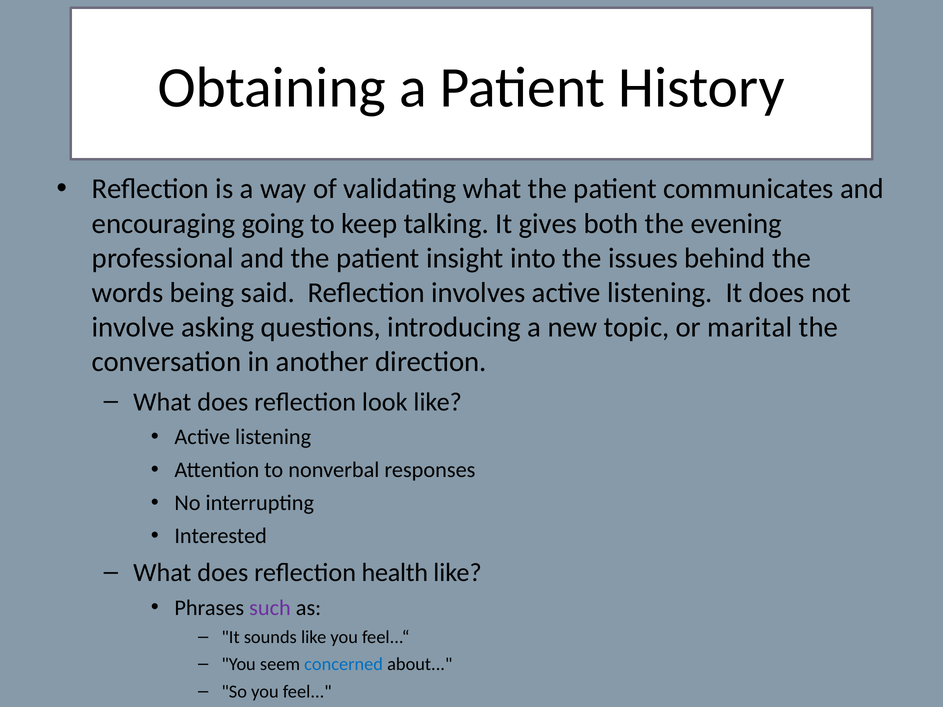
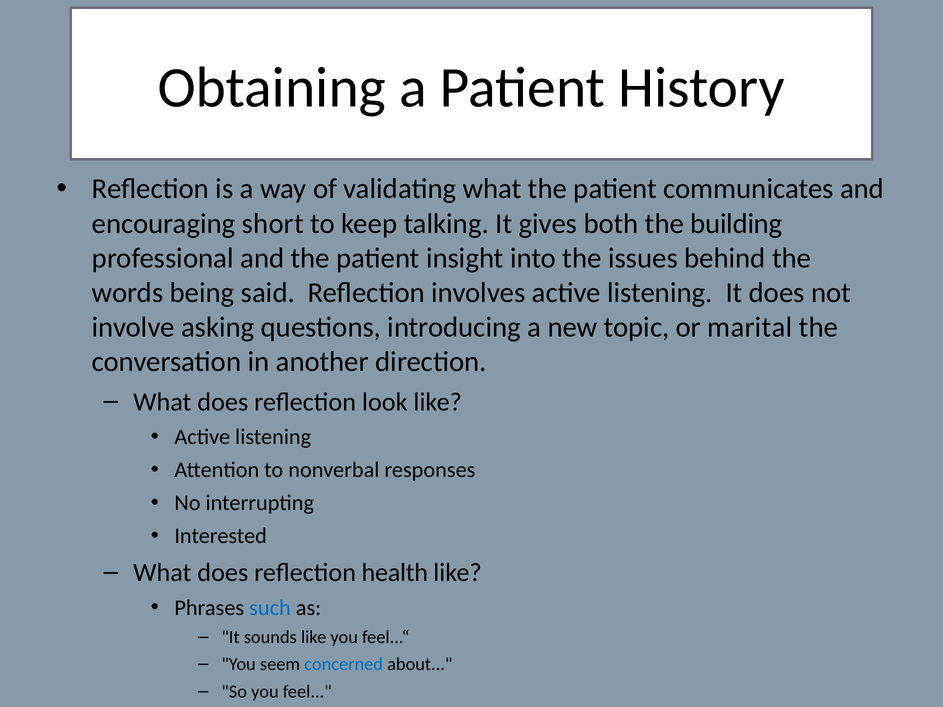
going: going -> short (273, 224)
evening: evening -> building (736, 224)
such colour: purple -> blue (270, 608)
